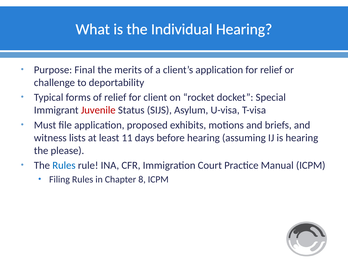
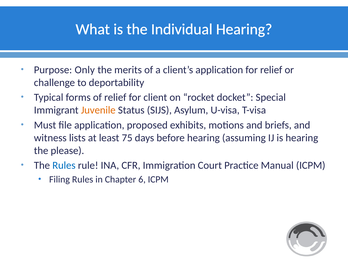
Final: Final -> Only (85, 70)
Juvenile colour: red -> orange (98, 110)
11: 11 -> 75 (127, 138)
8: 8 -> 6 (142, 179)
